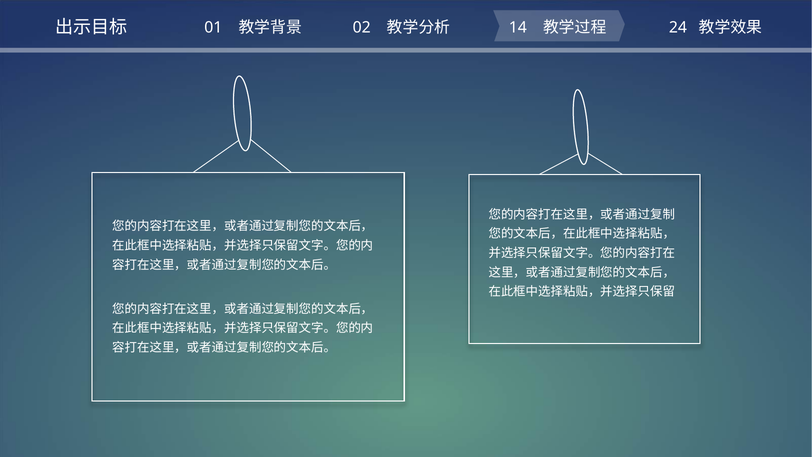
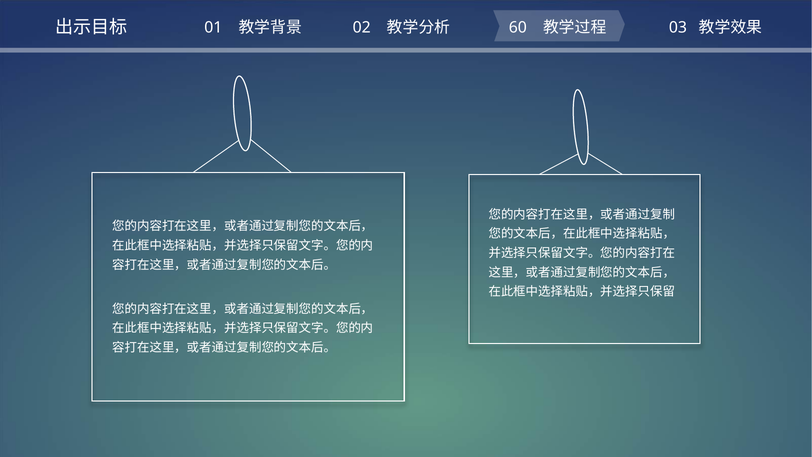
14: 14 -> 60 (518, 28)
24: 24 -> 03 (678, 28)
